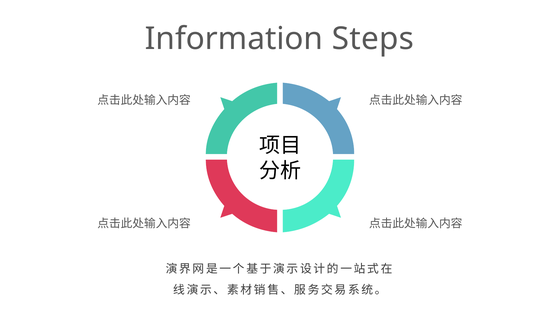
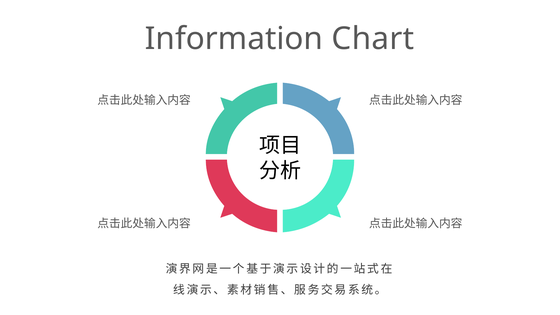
Steps: Steps -> Chart (373, 39)
